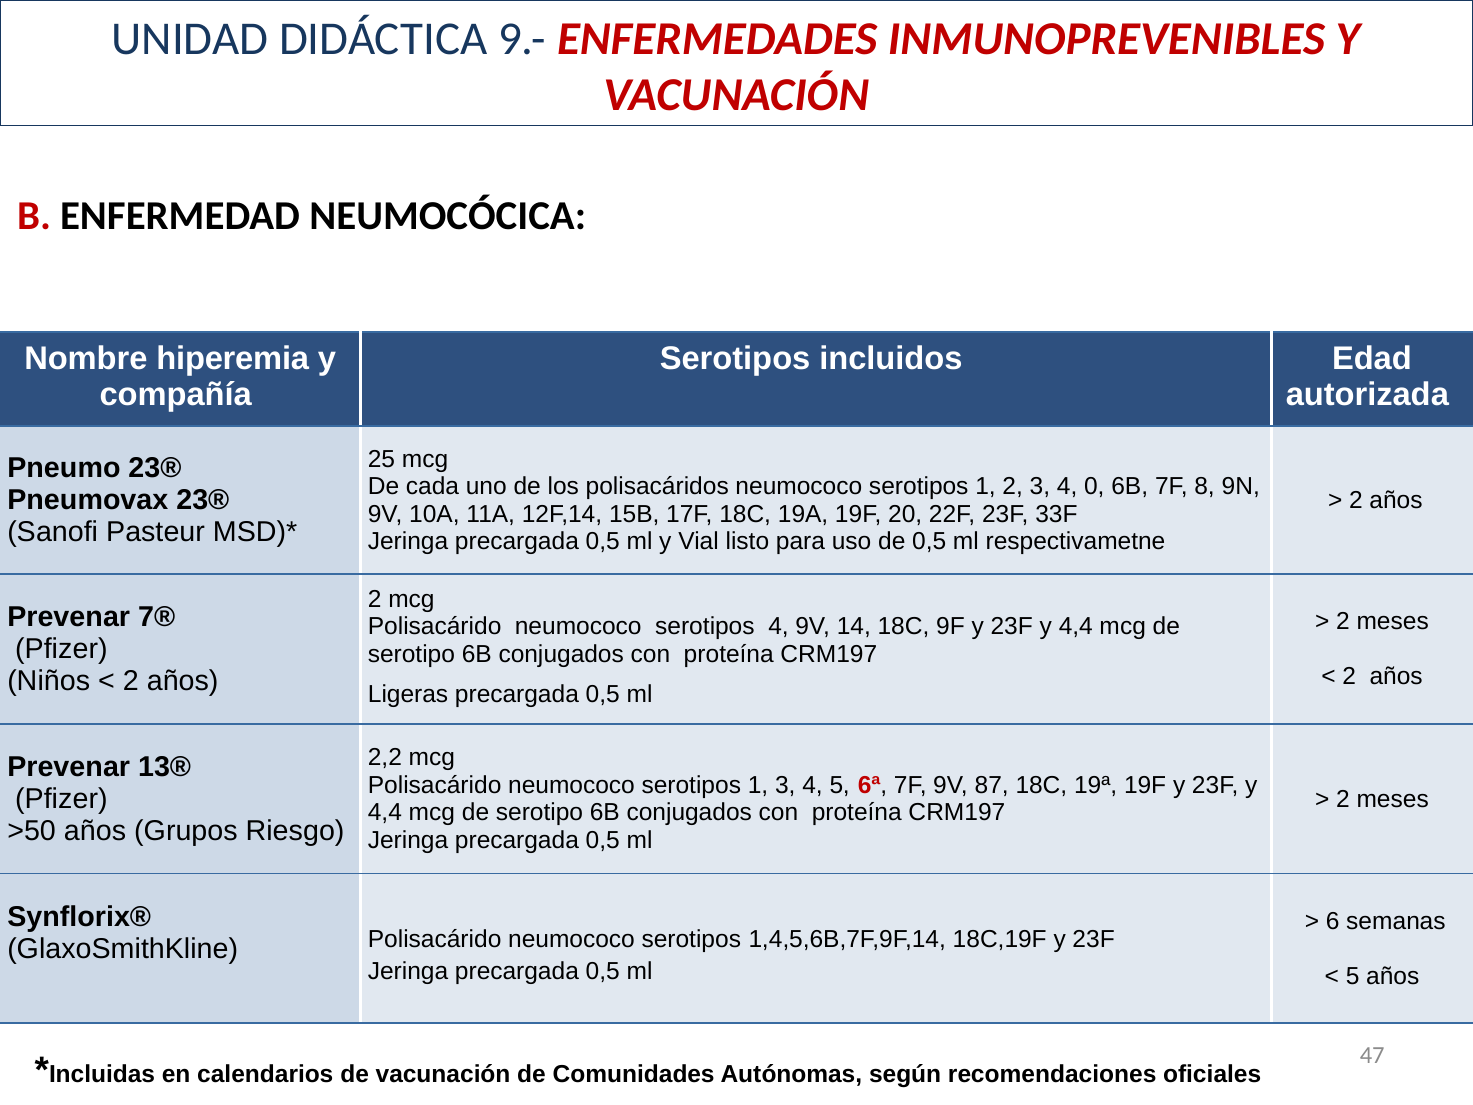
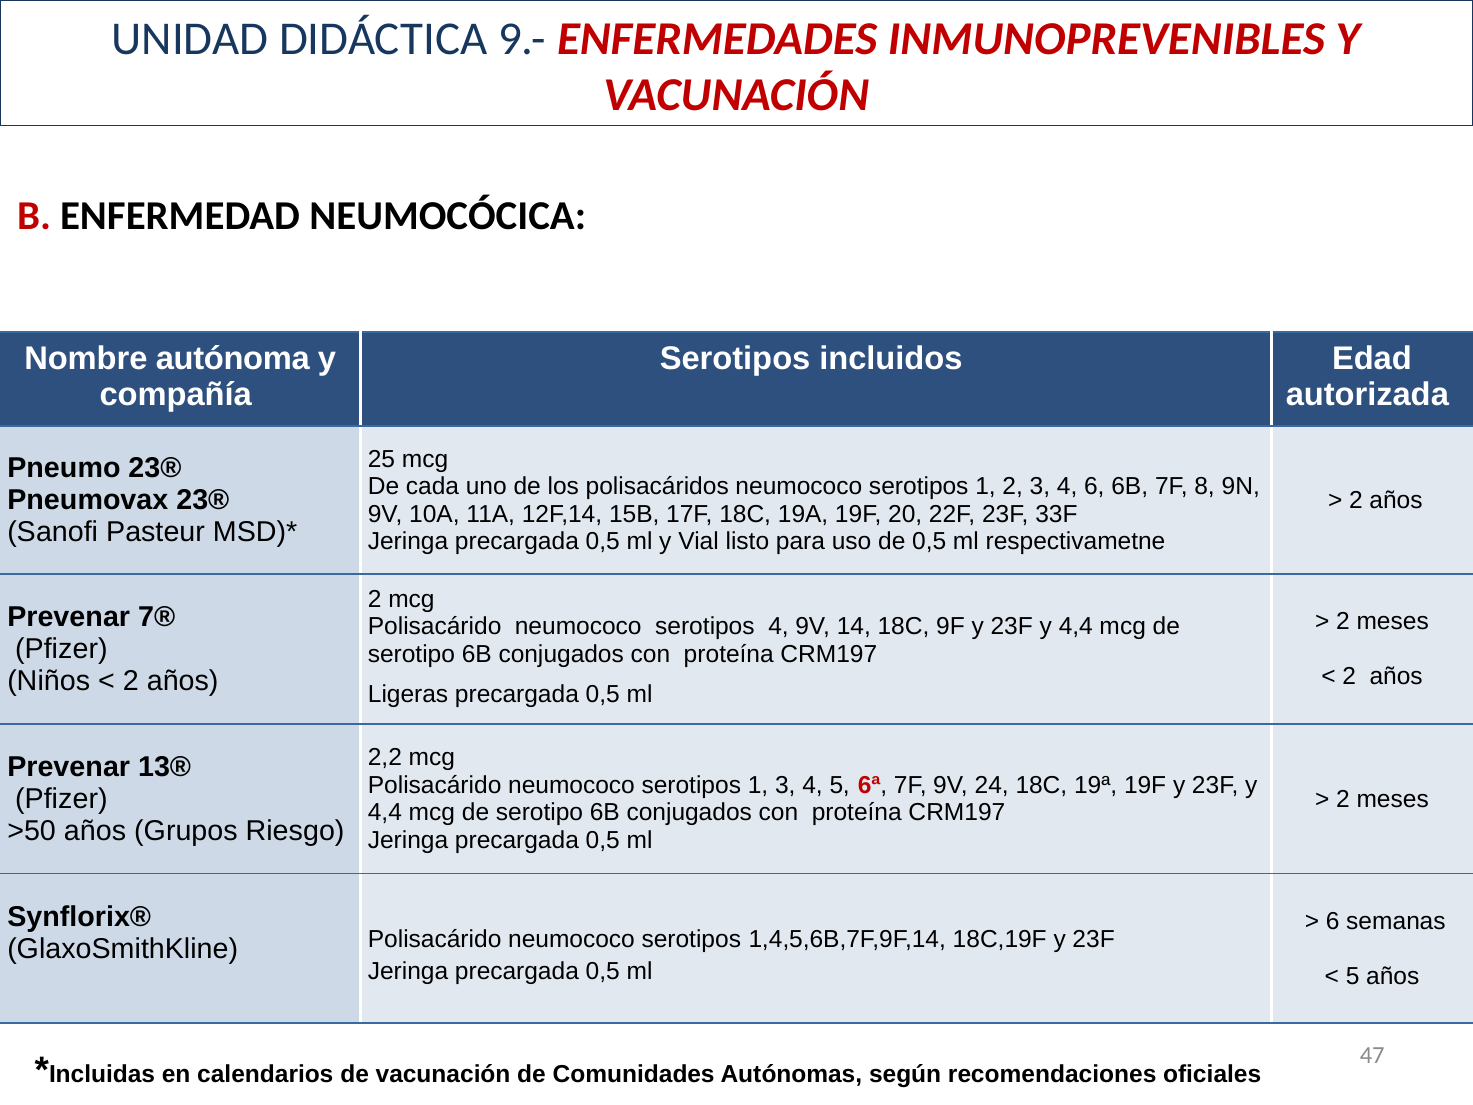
hiperemia: hiperemia -> autónoma (233, 358)
4 0: 0 -> 6 (1094, 486)
87: 87 -> 24 (992, 785)
